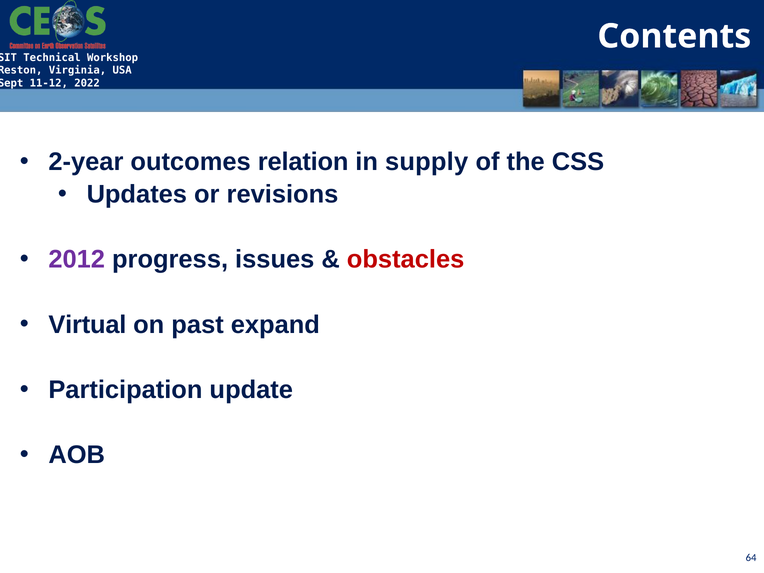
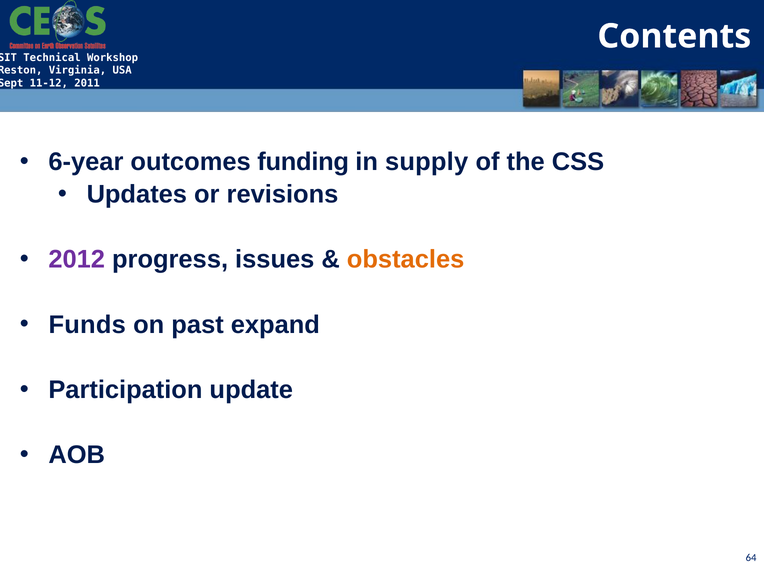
2022: 2022 -> 2011 (87, 83)
2-year: 2-year -> 6-year (86, 162)
relation: relation -> funding (303, 162)
obstacles colour: red -> orange (406, 259)
Virtual: Virtual -> Funds (87, 325)
